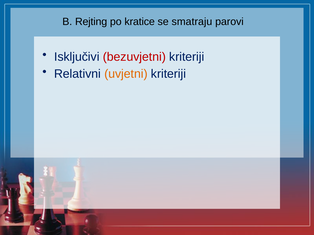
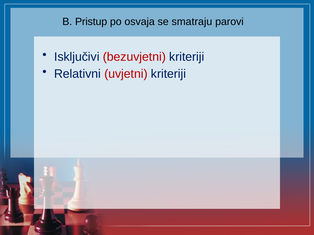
Rejting: Rejting -> Pristup (91, 22)
kratice: kratice -> osvaja (140, 22)
uvjetni colour: orange -> red (126, 74)
